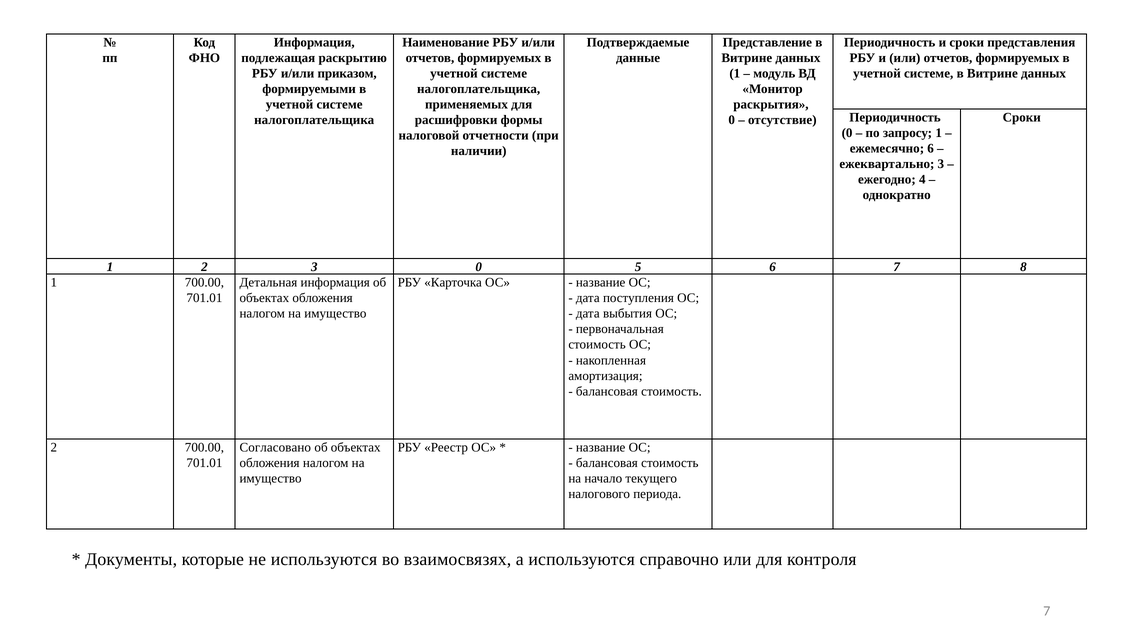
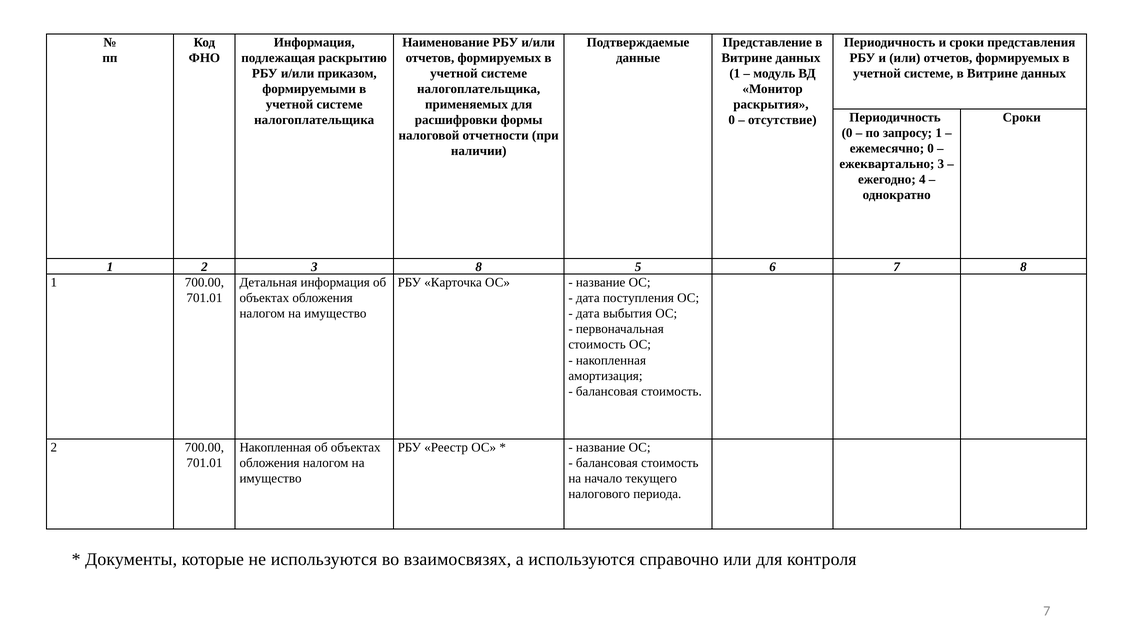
ежемесячно 6: 6 -> 0 (931, 148)
3 0: 0 -> 8 (479, 267)
Согласовано: Согласовано -> Накопленная (275, 447)
